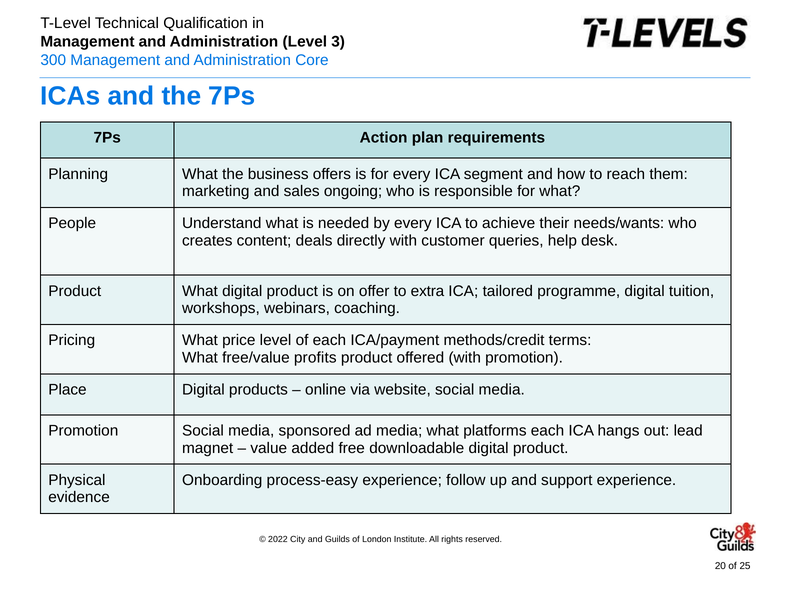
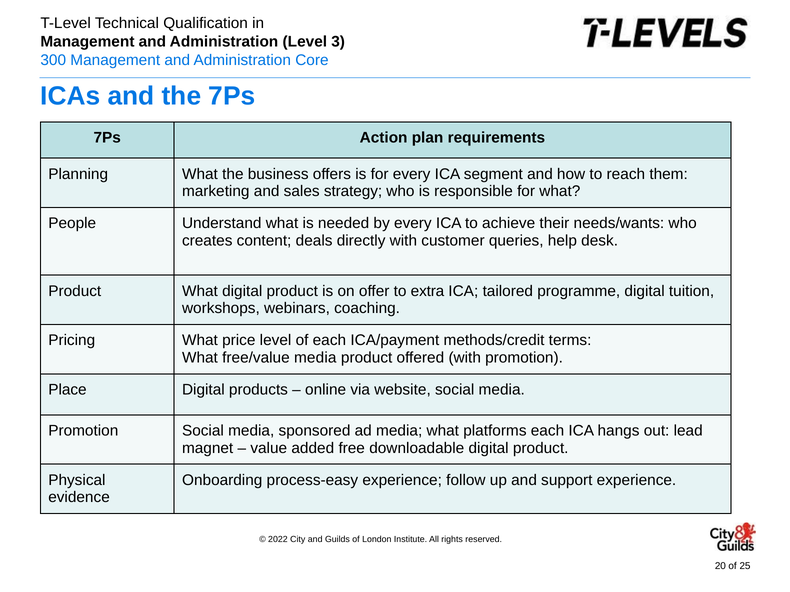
ongoing: ongoing -> strategy (353, 191)
free/value profits: profits -> media (315, 358)
